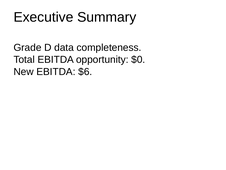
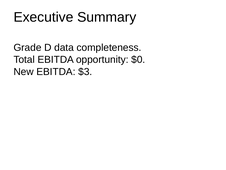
$6: $6 -> $3 (85, 72)
